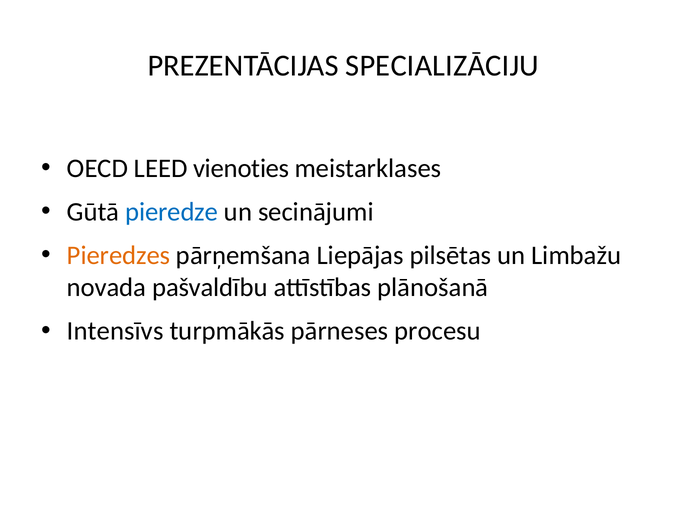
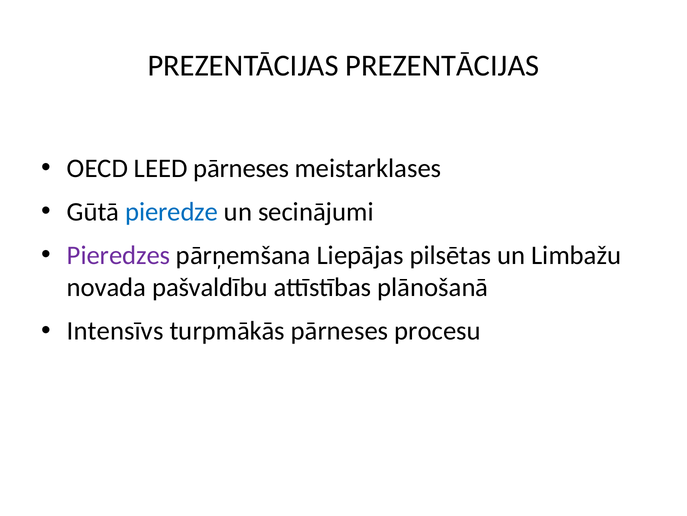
PREZENTĀCIJAS SPECIALIZĀCIJU: SPECIALIZĀCIJU -> PREZENTĀCIJAS (442, 66)
LEED vienoties: vienoties -> pārneses (241, 168)
Pieredzes colour: orange -> purple (119, 255)
